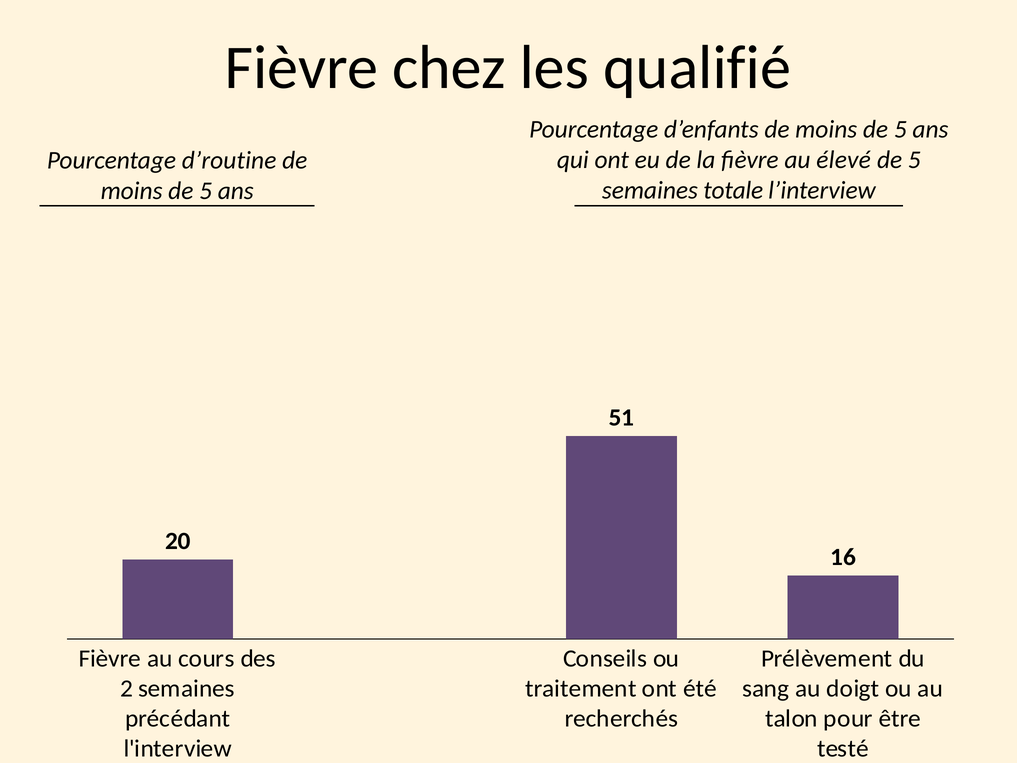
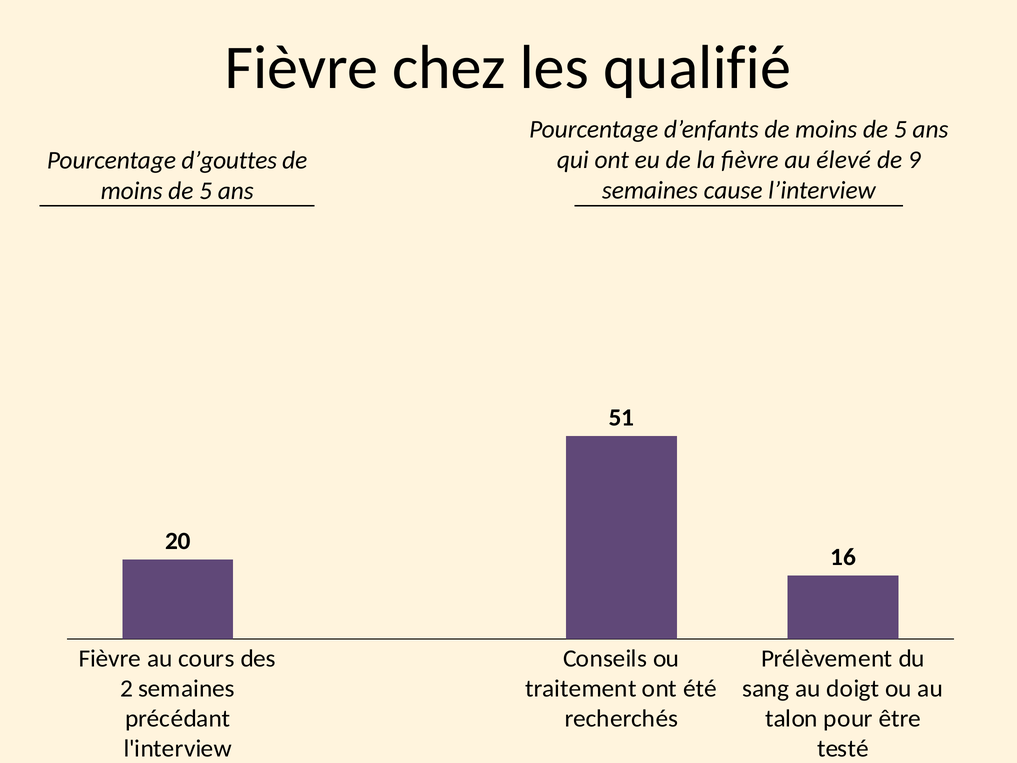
5: 5 -> 9 (914, 160)
d’routine: d’routine -> d’gouttes (229, 160)
totale: totale -> cause (733, 190)
